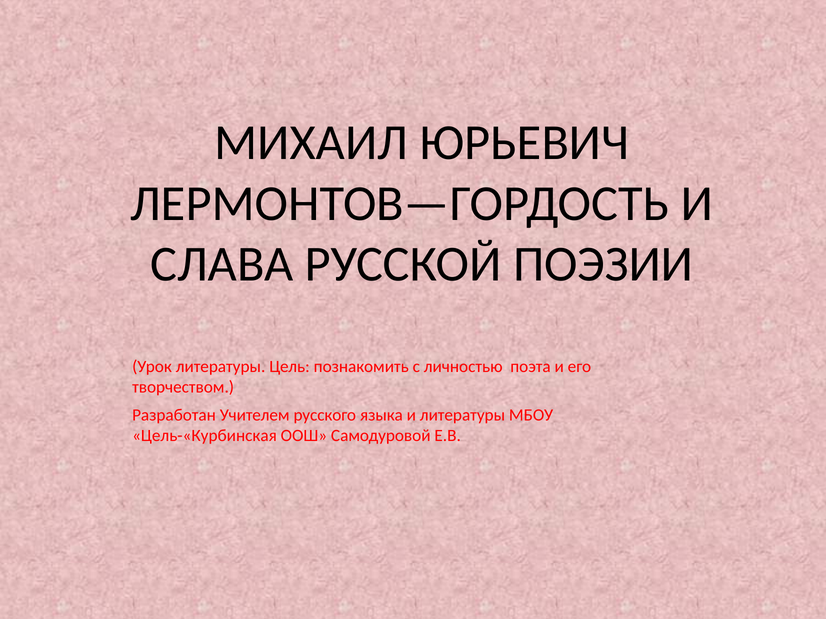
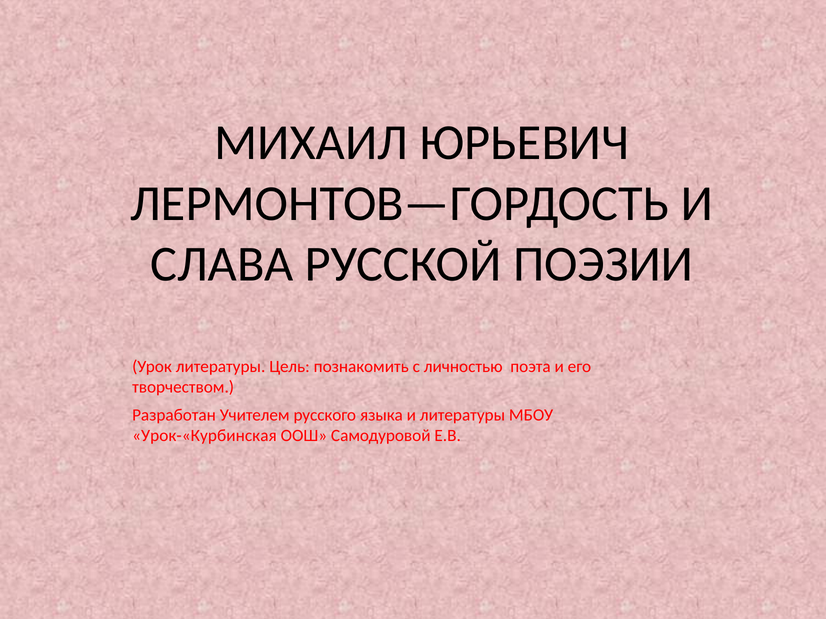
Цель-«Курбинская: Цель-«Курбинская -> Урок-«Курбинская (204, 436)
